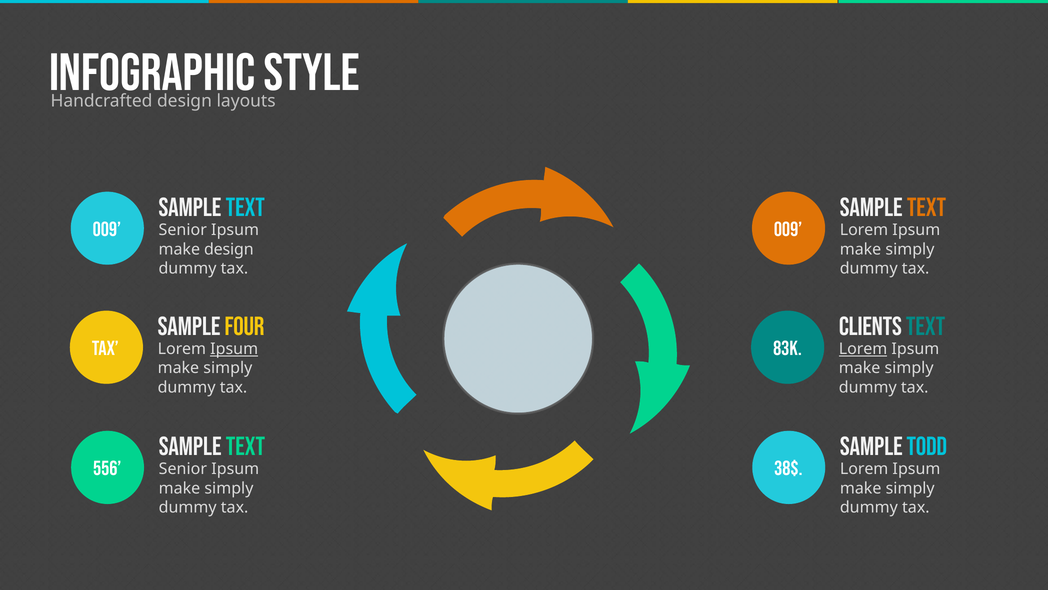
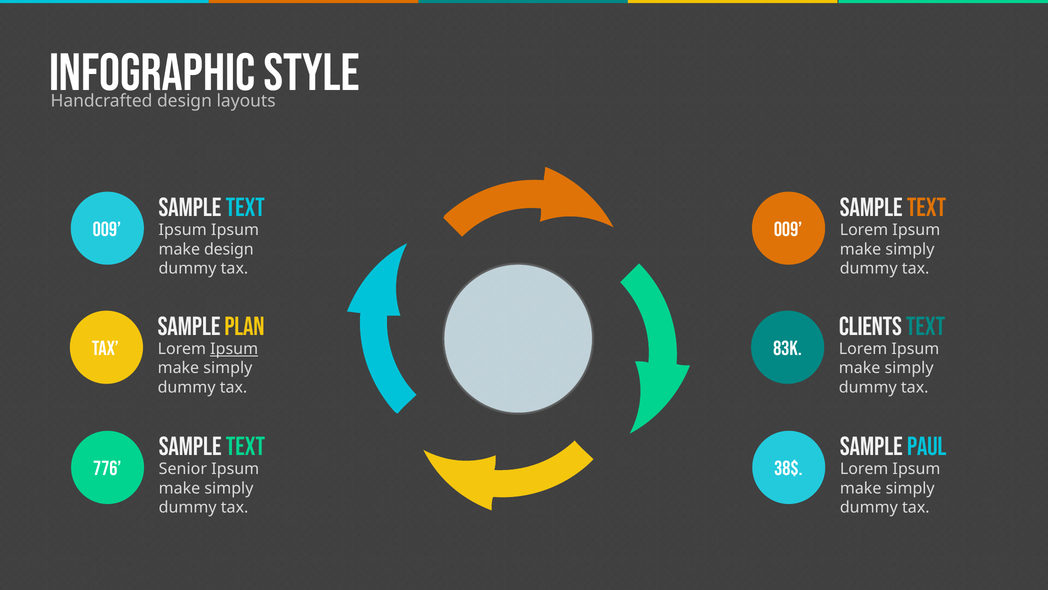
Senior: Senior -> Ipsum (183, 230)
FOUR: FOUR -> PLAN (245, 326)
Lorem underline: present -> none (863, 349)
TODD: TODD -> PAUL (927, 446)
556: 556 -> 776 (107, 468)
